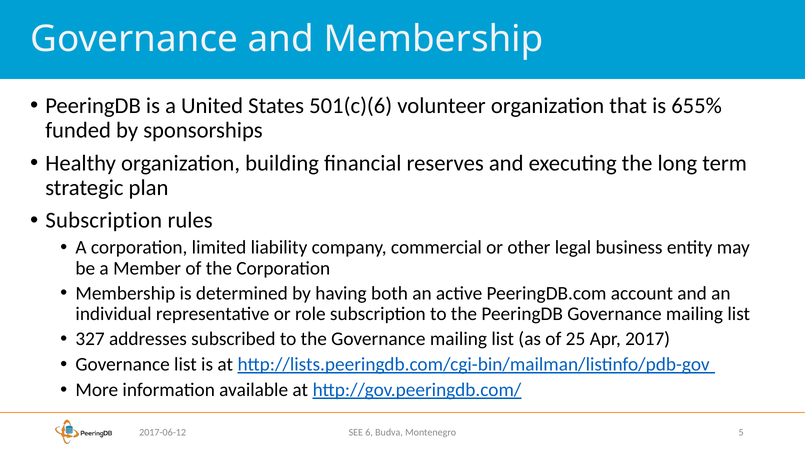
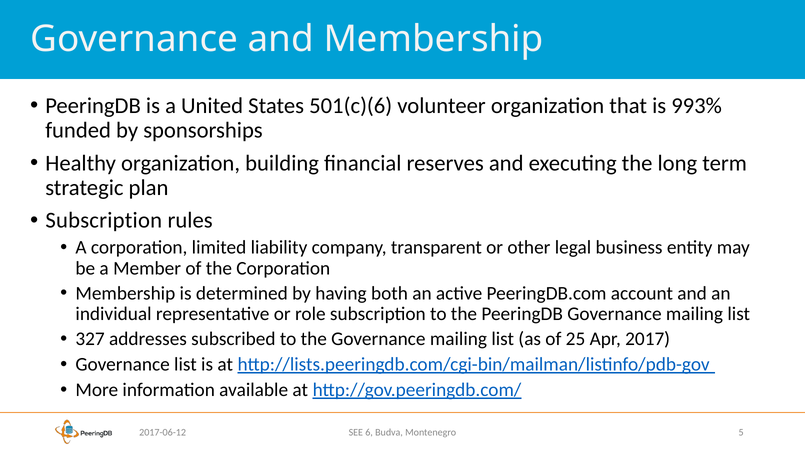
655%: 655% -> 993% (697, 106)
commercial: commercial -> transparent (436, 247)
